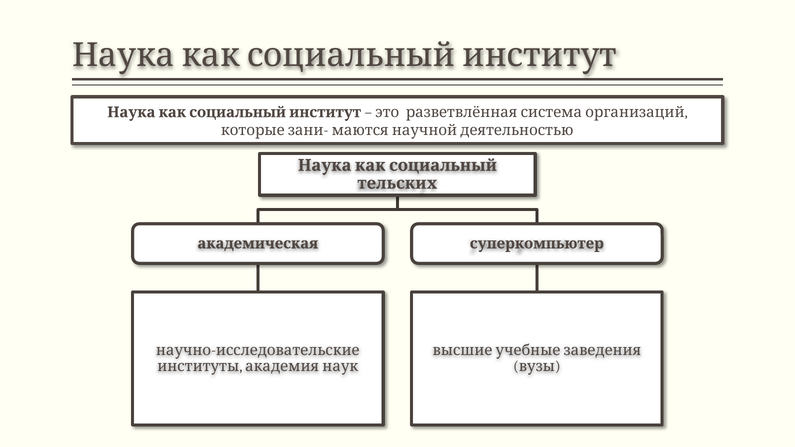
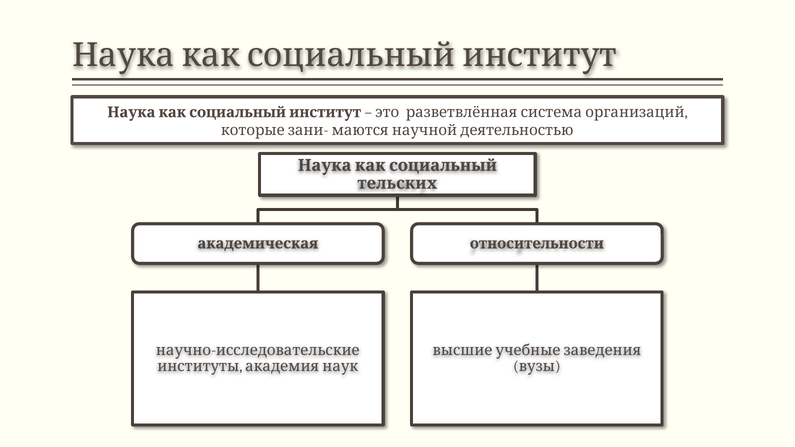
суперкомпьютер: суперкомпьютер -> относительности (537, 244)
